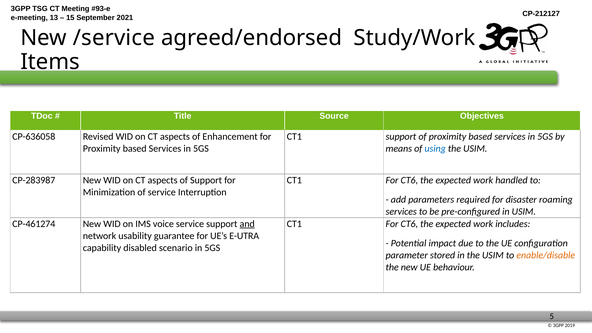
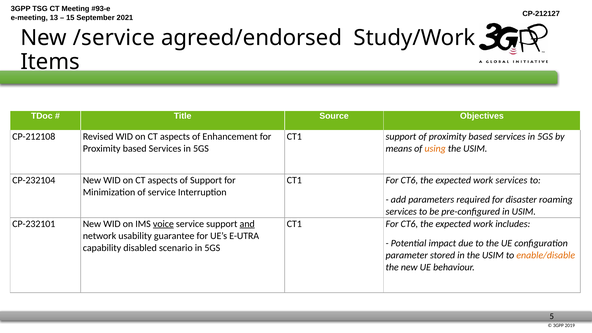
CP-636058: CP-636058 -> CP-212108 (34, 137)
using colour: blue -> orange (435, 149)
CP-283987: CP-283987 -> CP-232104 (34, 180)
work handled: handled -> services (511, 180)
CP-461274: CP-461274 -> CP-232101 (34, 224)
voice underline: none -> present (163, 224)
